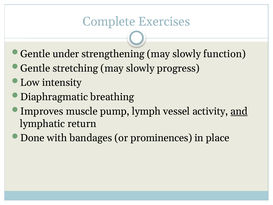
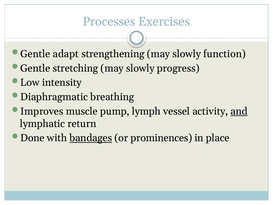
Complete: Complete -> Processes (109, 21)
under: under -> adapt (66, 54)
bandages underline: none -> present (91, 138)
